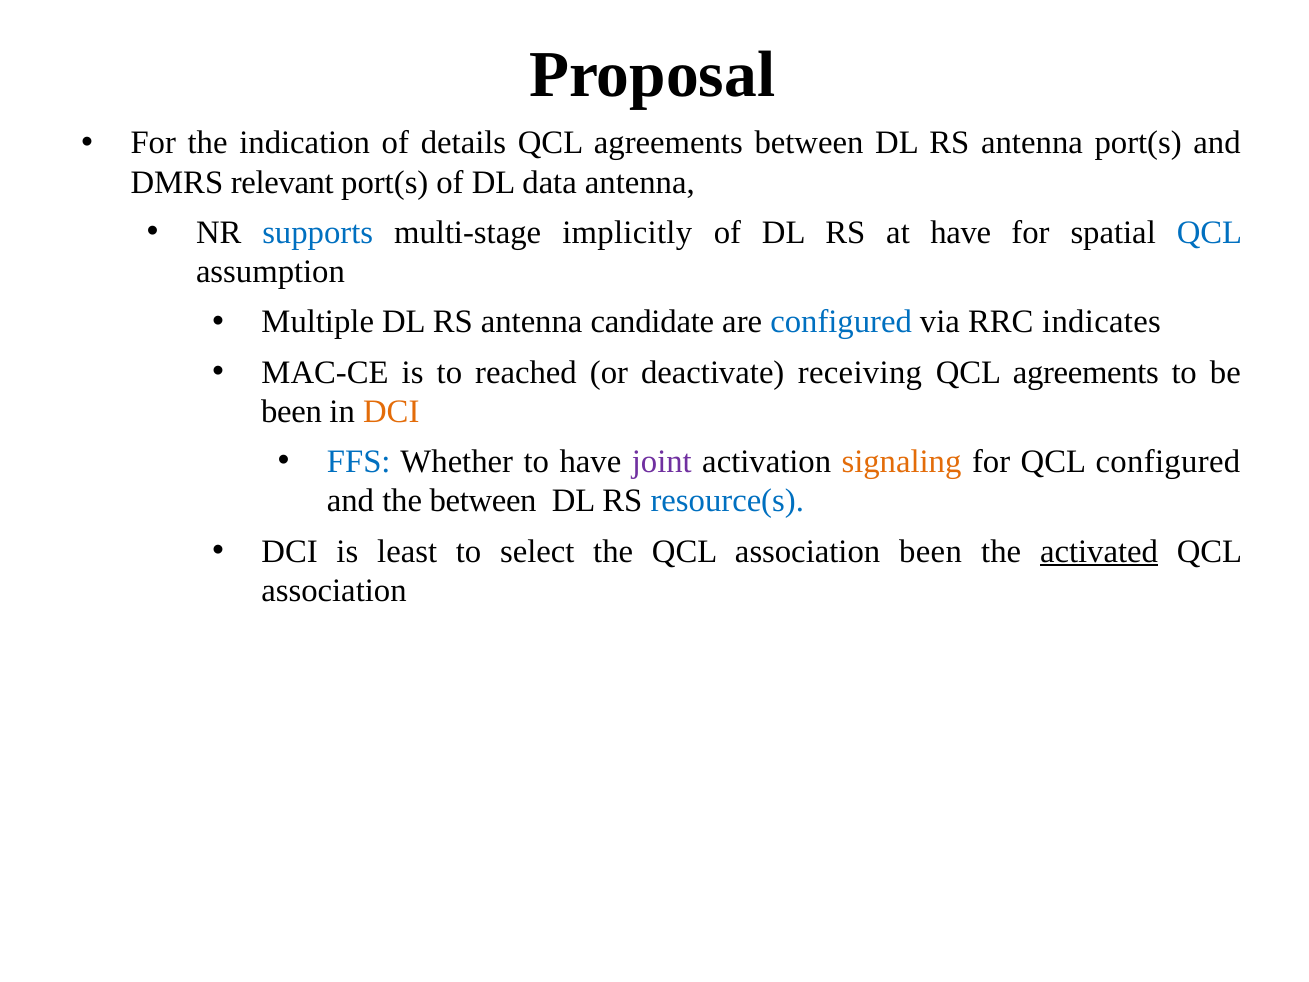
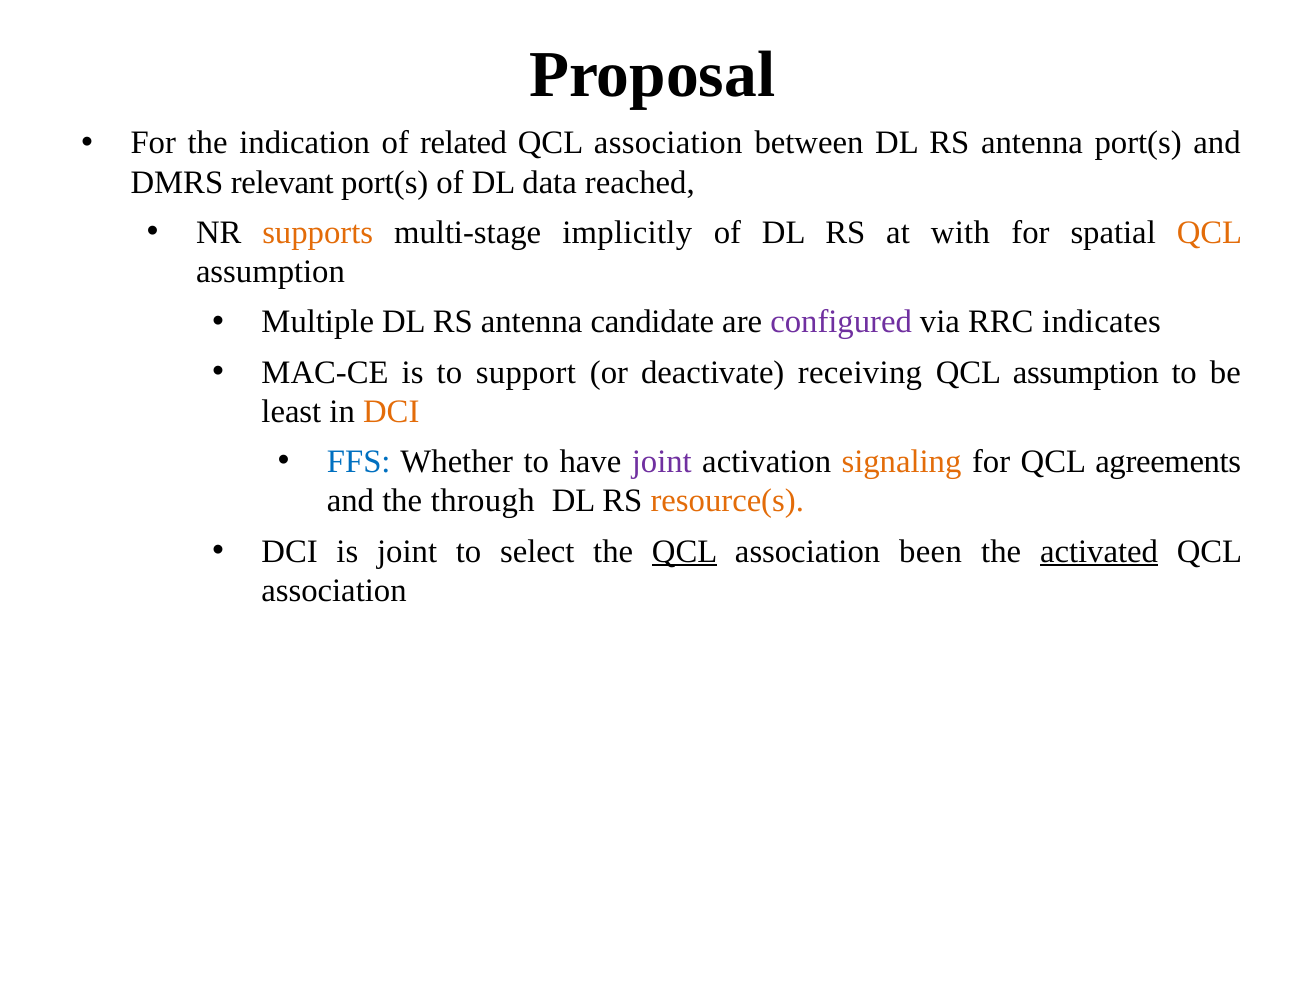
details: details -> related (464, 143)
agreements: agreements -> association (668, 143)
data antenna: antenna -> reached (640, 182)
supports colour: blue -> orange (318, 233)
at have: have -> with (960, 233)
QCL colour: blue -> orange (1209, 233)
configured colour: blue -> purple (841, 322)
reached: reached -> support (526, 372)
agreements: agreements -> assumption (1086, 372)
been: been -> least (291, 412)
QCL configured: configured -> agreements (1168, 462)
the between: between -> through (483, 501)
resource(s colour: blue -> orange (727, 501)
is least: least -> joint (407, 551)
QCL underline: none -> present (685, 551)
